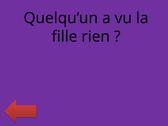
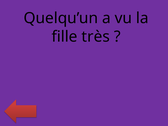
rien: rien -> très (96, 37)
